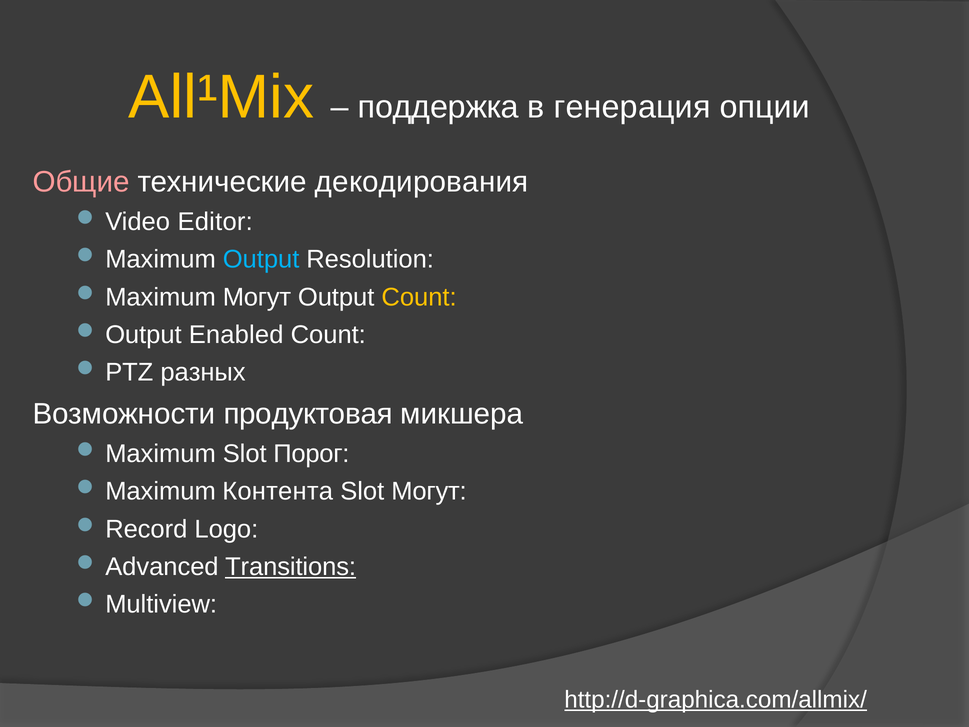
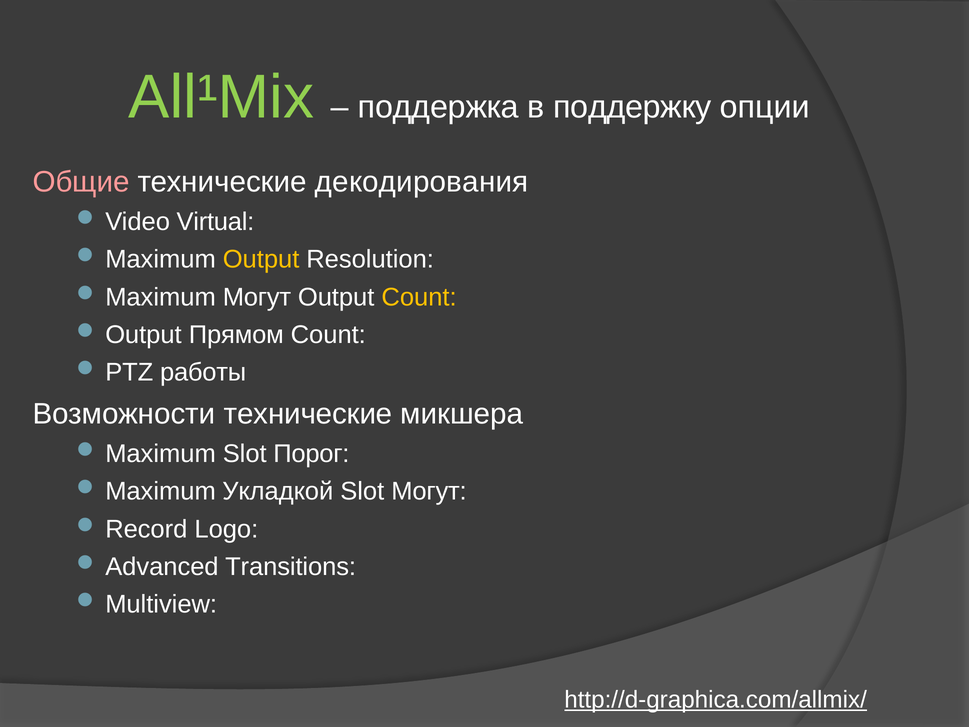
All¹Mix colour: yellow -> light green (221, 98)
генерация: генерация -> поддержку (632, 107)
Editor: Editor -> Virtual (215, 222)
Output colour: light blue -> yellow (261, 259)
Enabled: Enabled -> Прямом (236, 335)
разных: разных -> работы (203, 372)
Возможности продуктовая: продуктовая -> технические (308, 414)
Контента: Контента -> Укладкой (278, 491)
Transitions underline: present -> none (291, 567)
